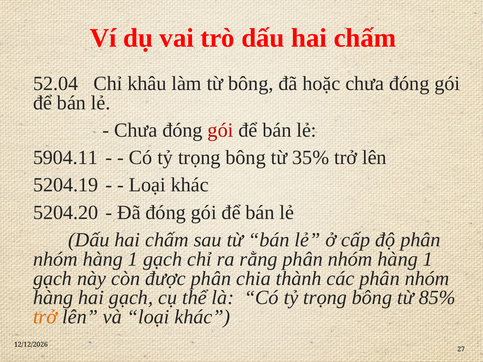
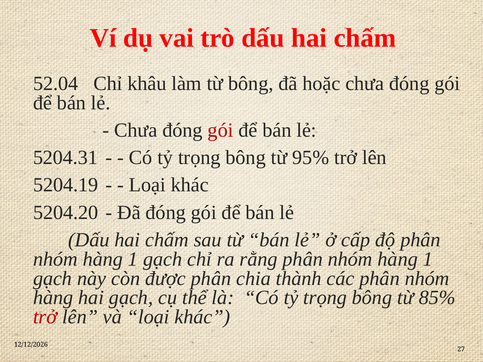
5904.11: 5904.11 -> 5204.31 (65, 158)
35%: 35% -> 95% (311, 158)
trở colour: orange -> red (45, 317)
